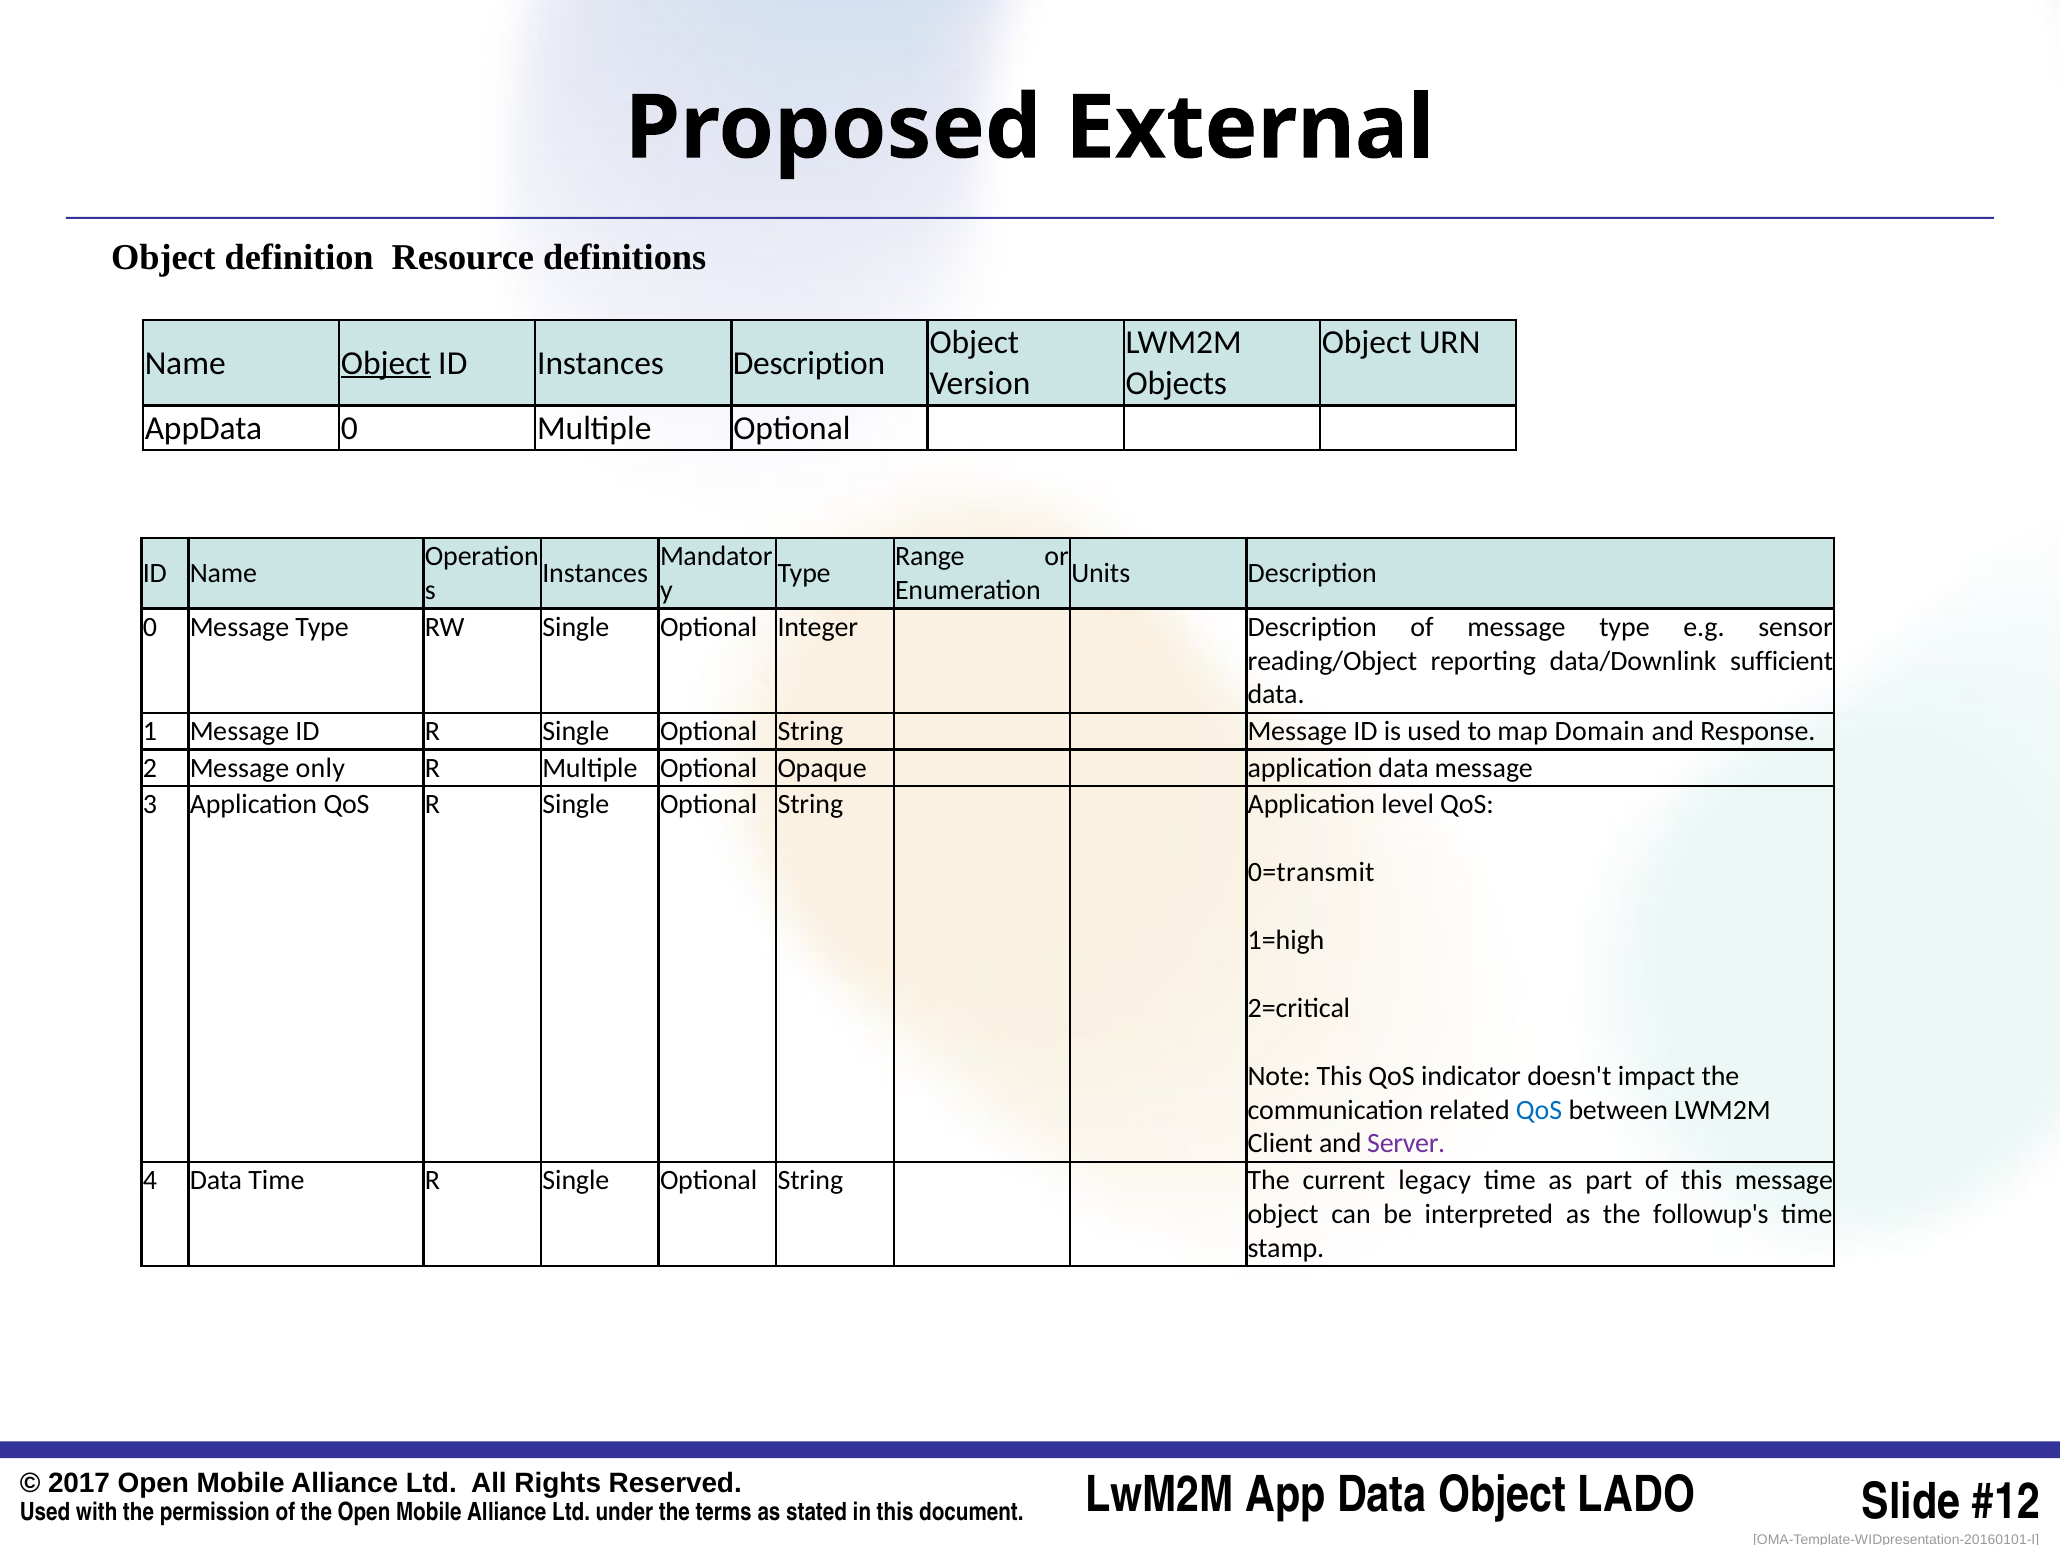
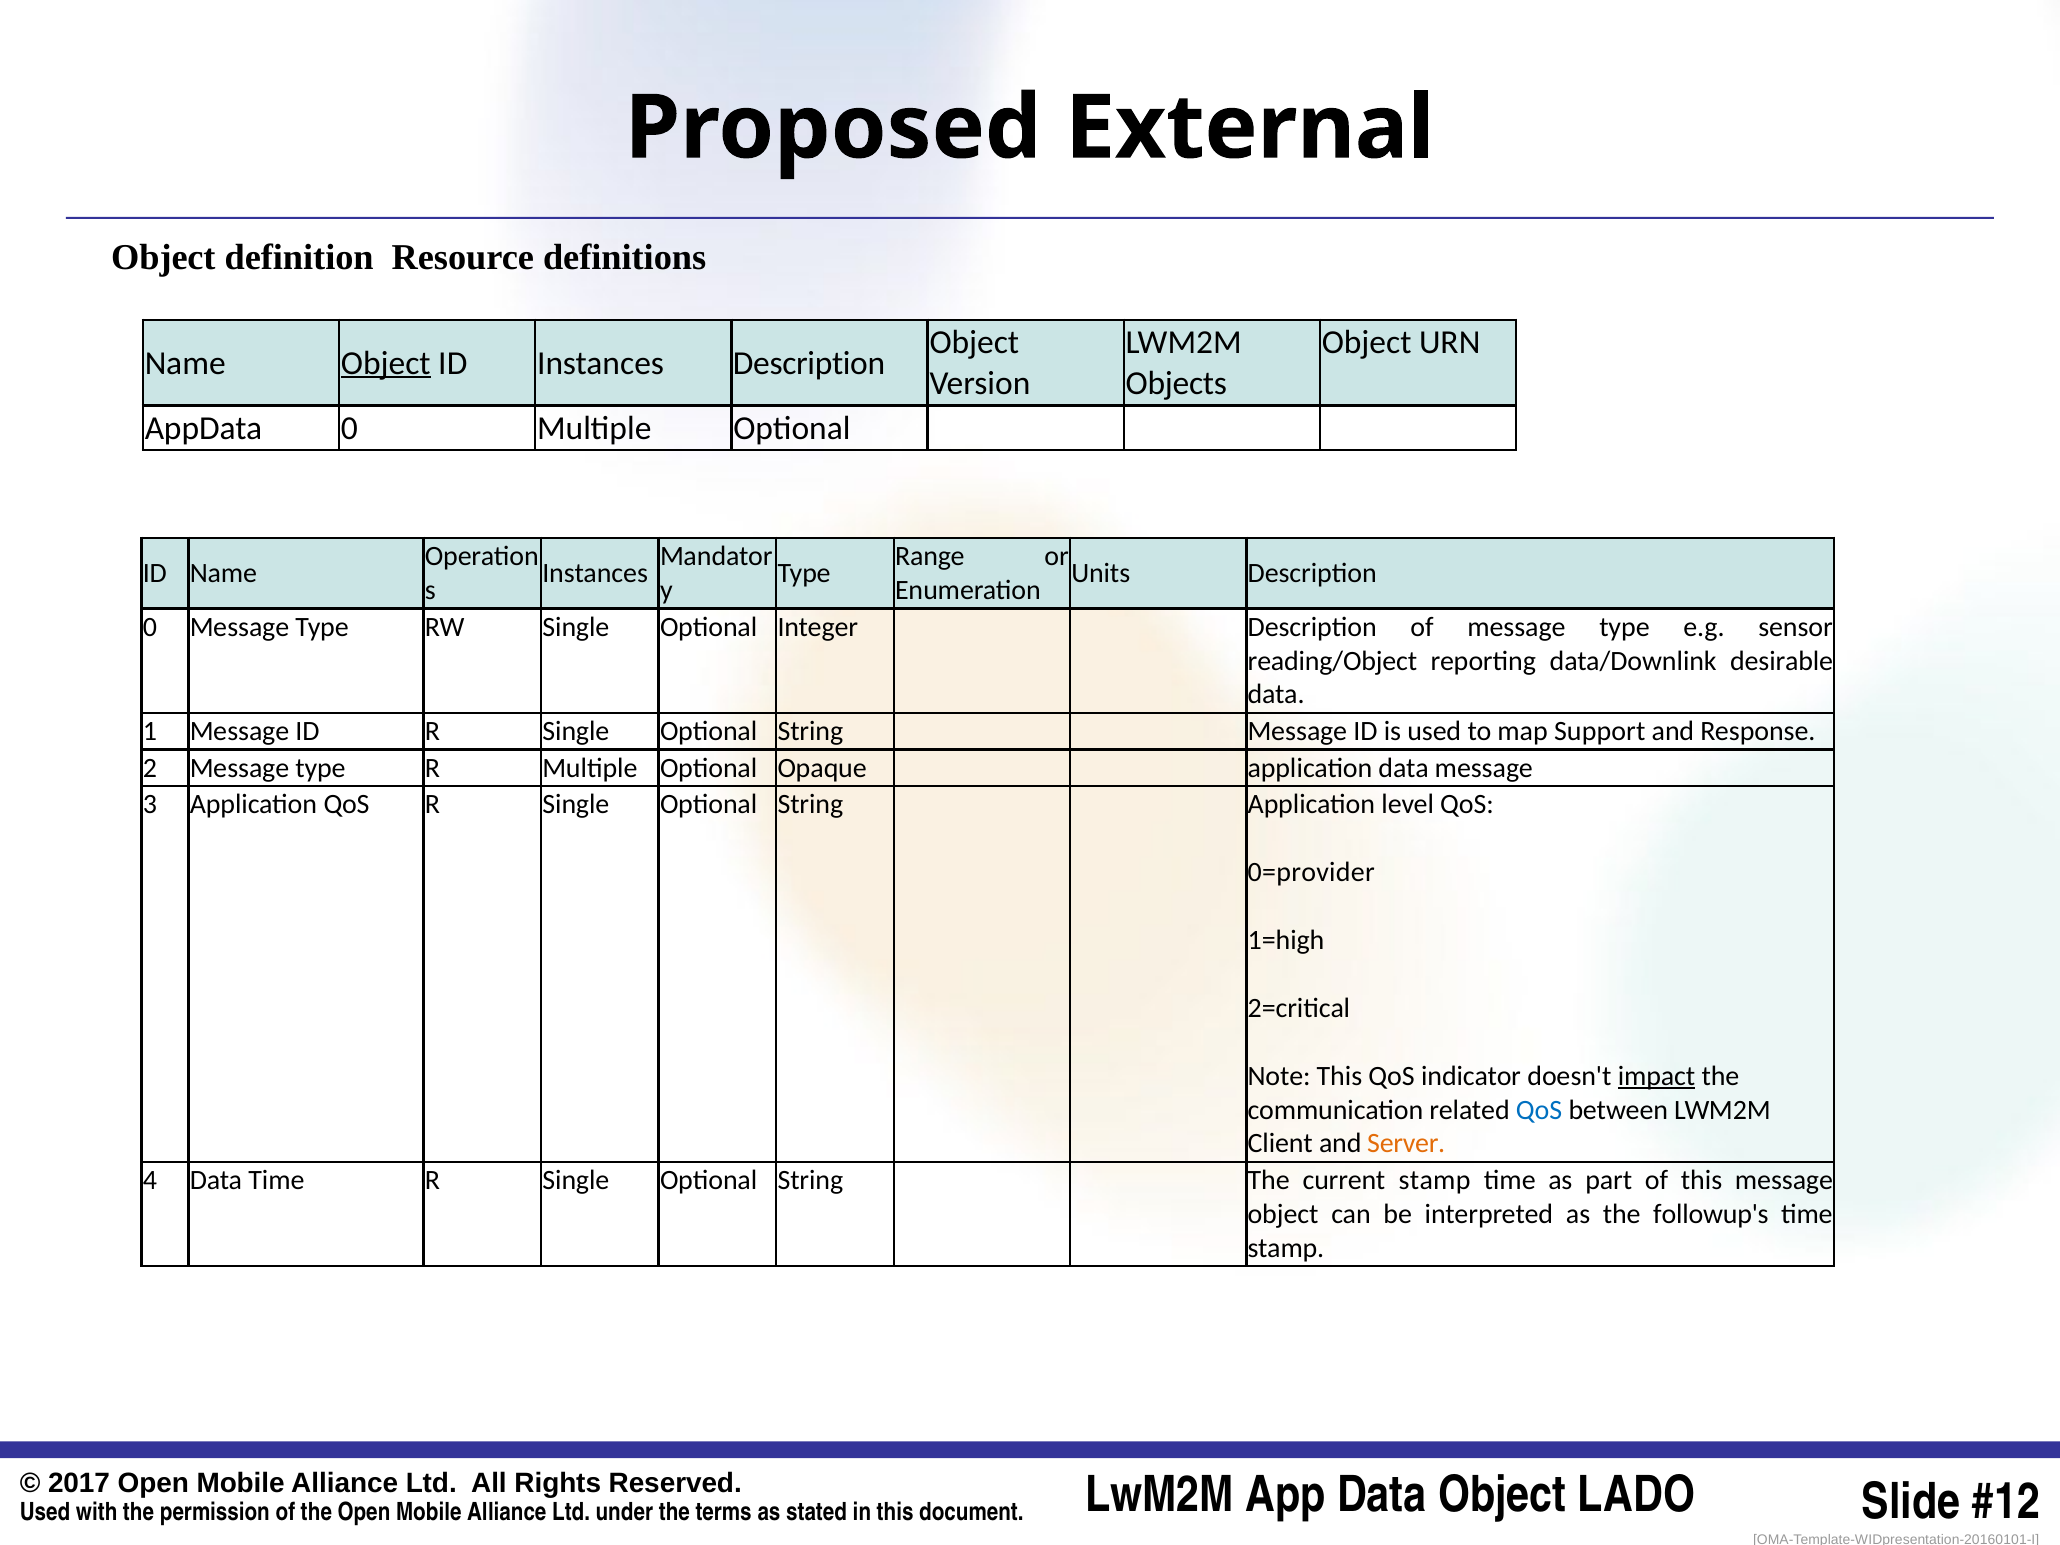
sufficient: sufficient -> desirable (1782, 661)
Domain: Domain -> Support (1600, 731)
2 Message only: only -> type (320, 768)
0=transmit: 0=transmit -> 0=provider (1311, 873)
impact underline: none -> present (1657, 1076)
Server colour: purple -> orange (1406, 1144)
current legacy: legacy -> stamp (1435, 1180)
